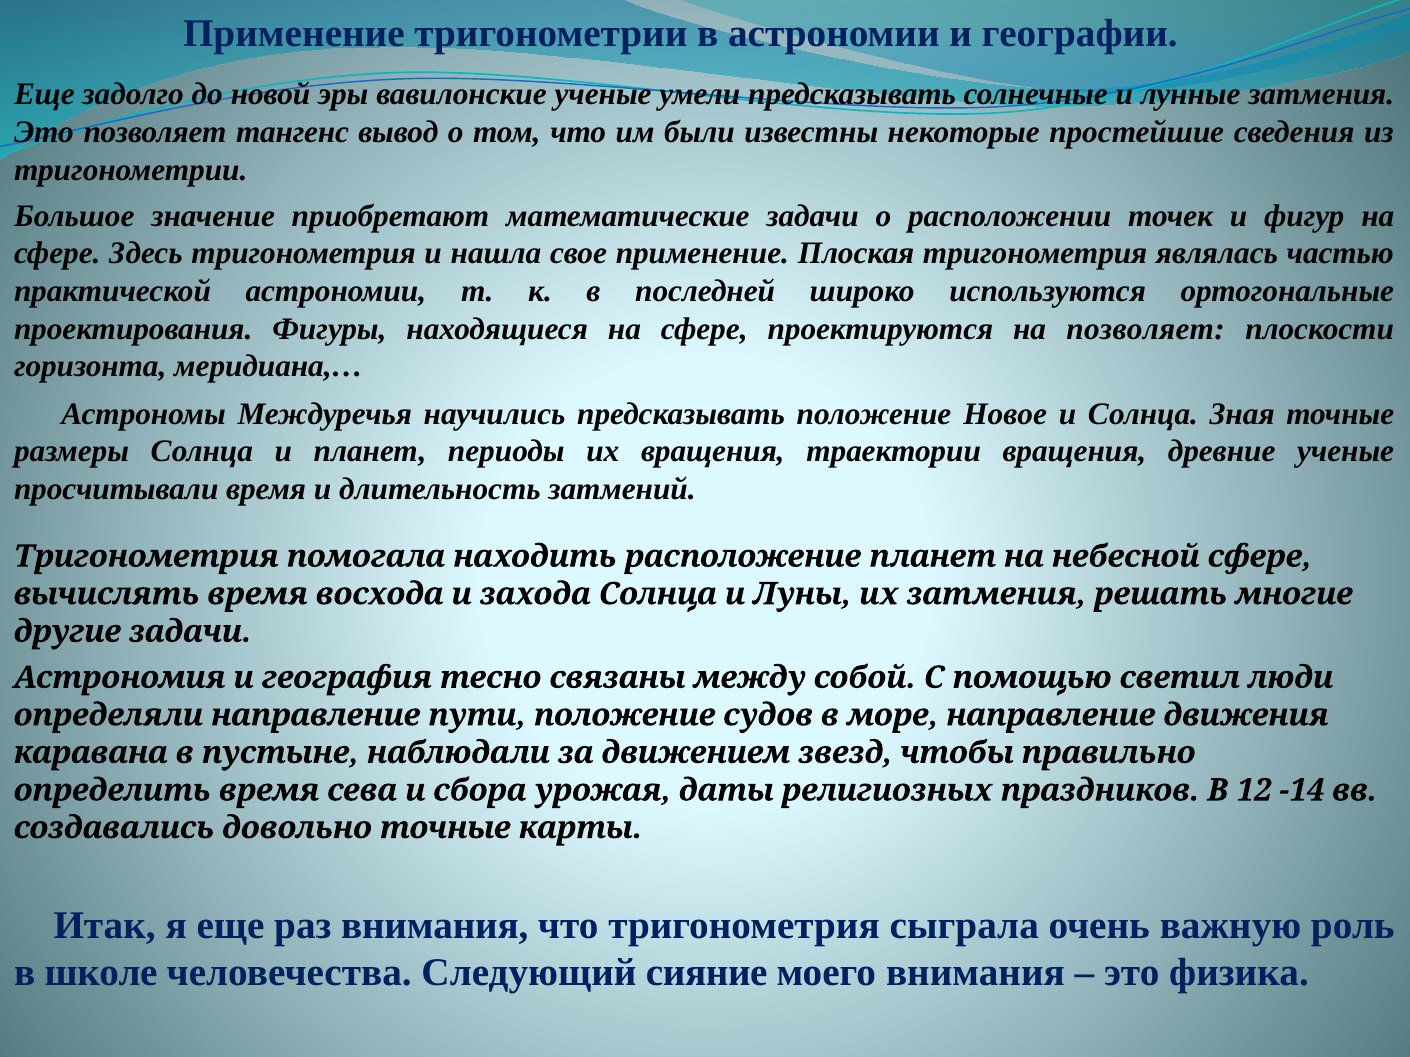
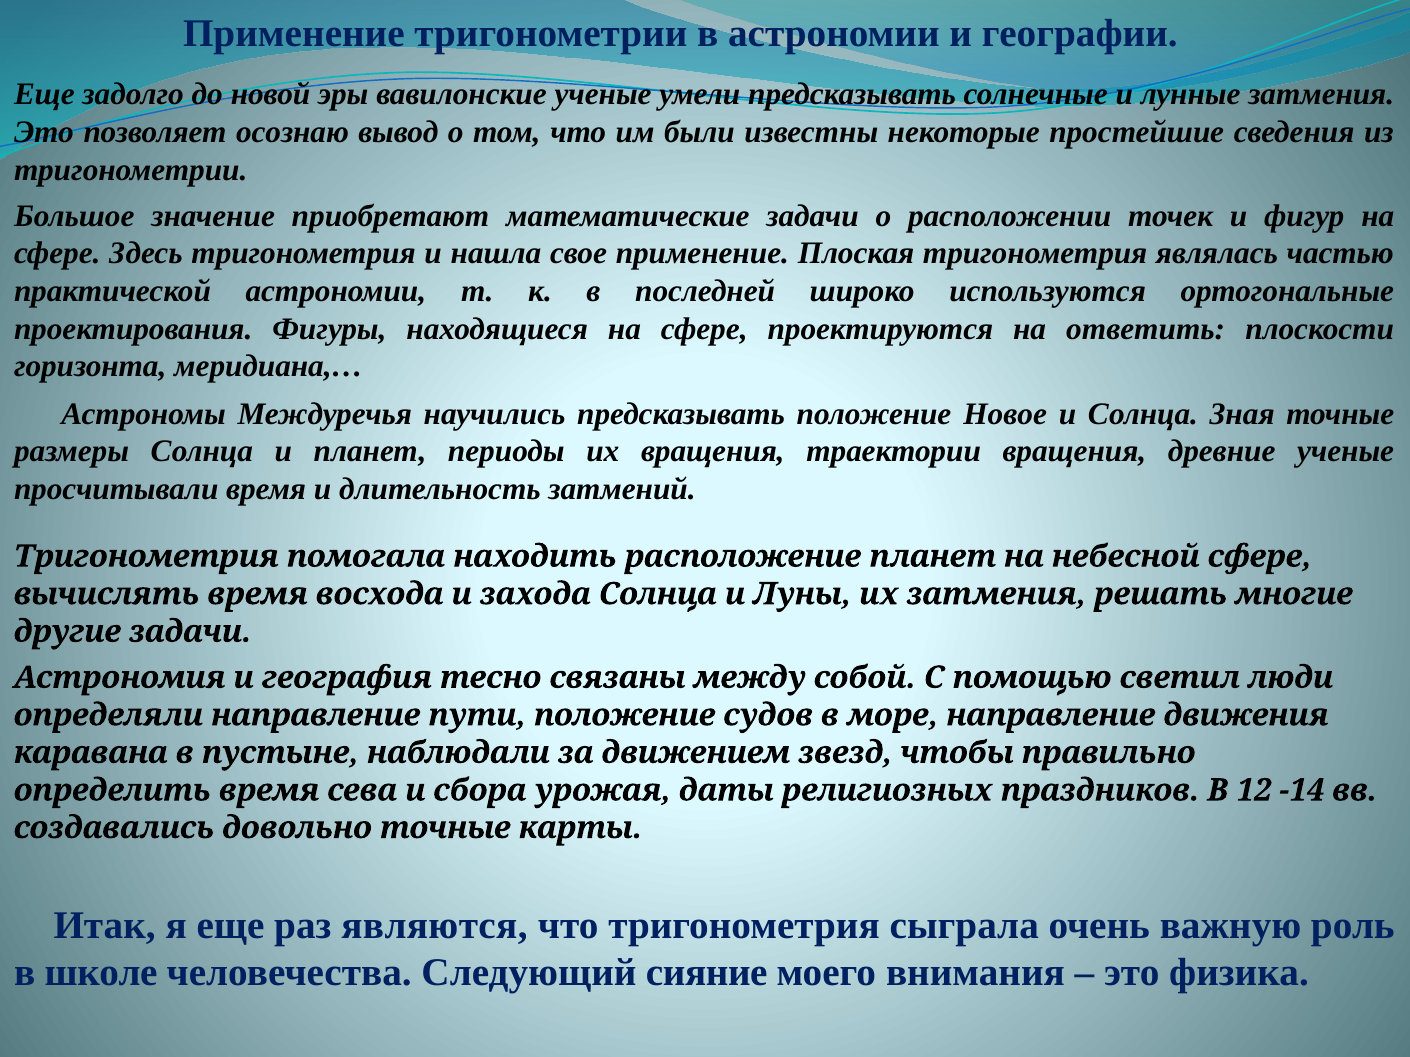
тангенс: тангенс -> осознаю (292, 132)
на позволяет: позволяет -> ответить (1146, 329)
раз внимания: внимания -> являются (434, 926)
